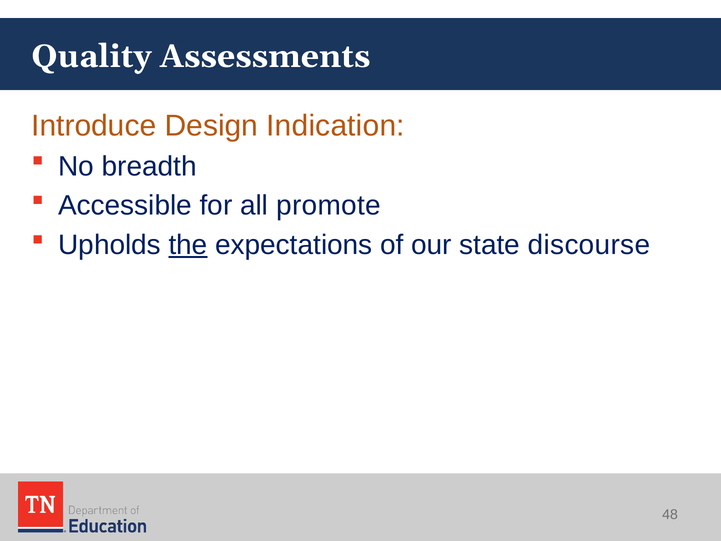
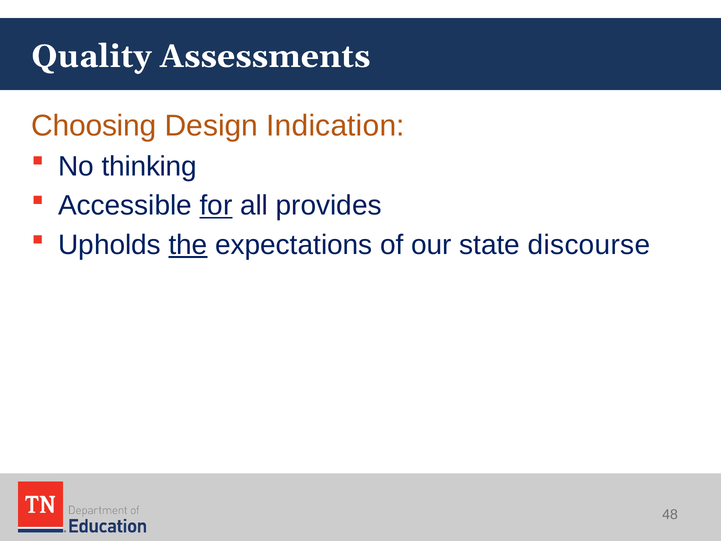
Introduce: Introduce -> Choosing (94, 126)
breadth: breadth -> thinking (149, 166)
for underline: none -> present (216, 205)
promote: promote -> provides (329, 205)
